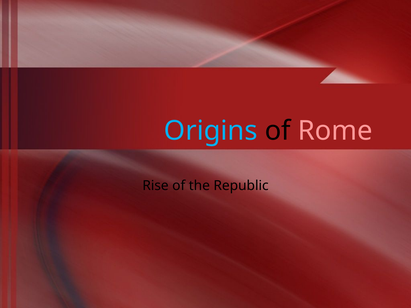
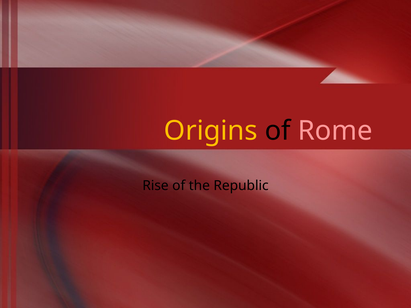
Origins colour: light blue -> yellow (211, 131)
